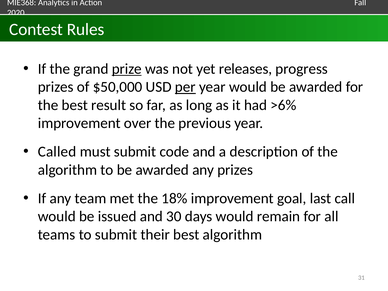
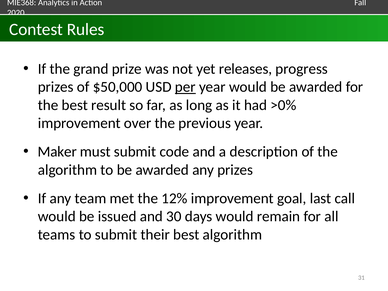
prize underline: present -> none (127, 69)
>6%: >6% -> >0% (283, 105)
Called: Called -> Maker (57, 152)
18%: 18% -> 12% (174, 198)
